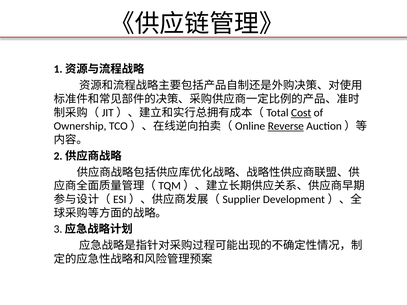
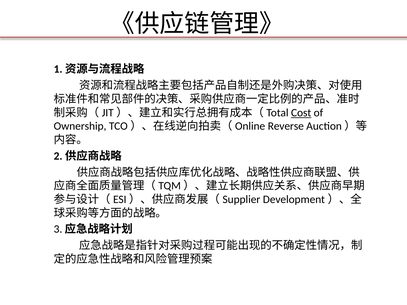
Reverse underline: present -> none (286, 126)
